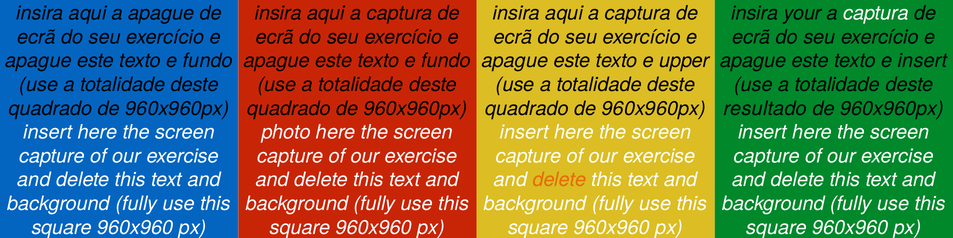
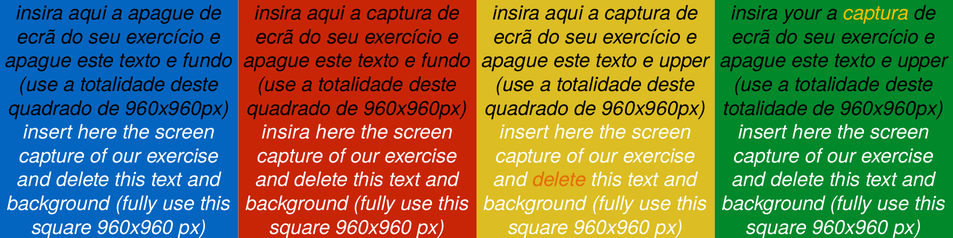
captura colour: white -> yellow (876, 13)
insert: insert -> upper (923, 61)
resultado: resultado -> totalidade (765, 109)
photo: photo -> insira (286, 132)
